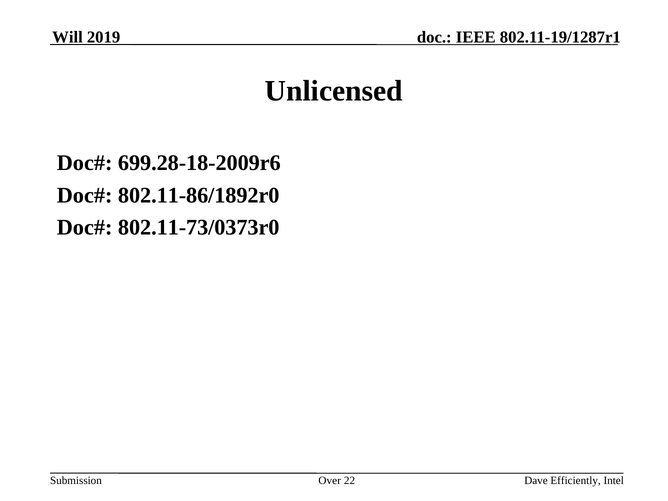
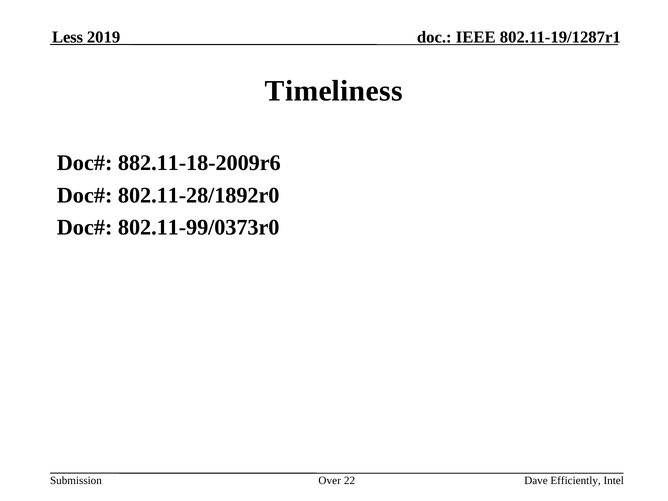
Will: Will -> Less (68, 37)
Unlicensed: Unlicensed -> Timeliness (334, 91)
699.28-18-2009r6: 699.28-18-2009r6 -> 882.11-18-2009r6 (199, 163)
802.11-86/1892r0: 802.11-86/1892r0 -> 802.11-28/1892r0 (199, 195)
802.11-73/0373r0: 802.11-73/0373r0 -> 802.11-99/0373r0 (199, 228)
